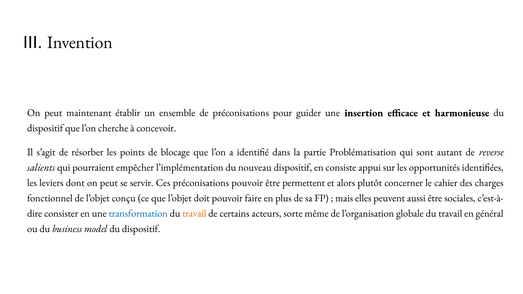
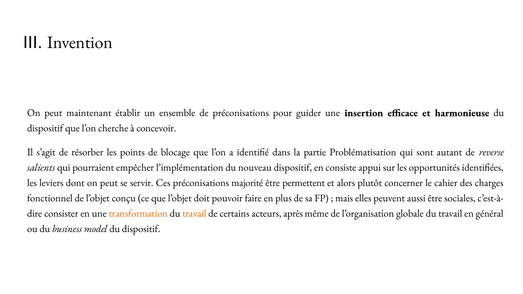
préconisations pouvoir: pouvoir -> majorité (247, 183)
transformation colour: blue -> orange (138, 214)
sorte: sorte -> après (293, 214)
